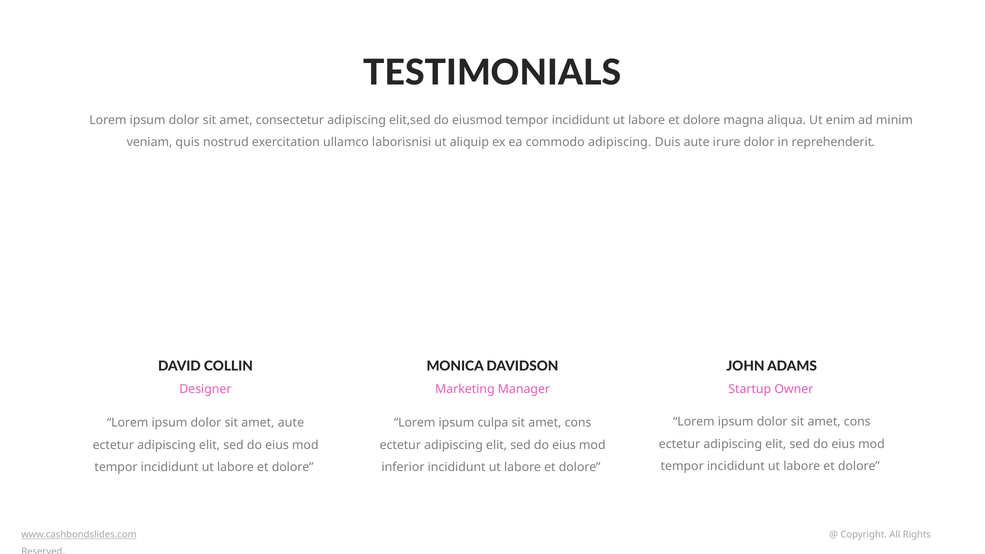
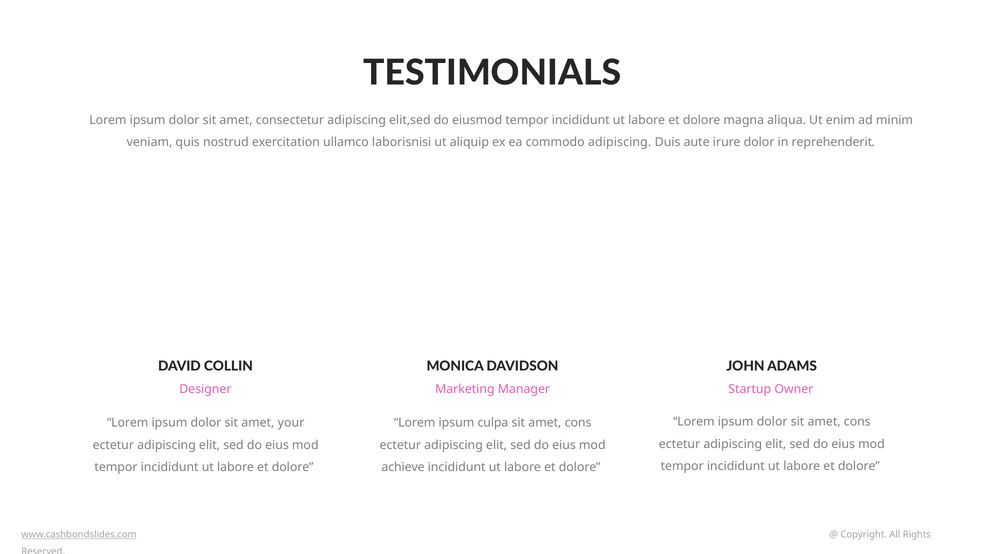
amet aute: aute -> your (291, 423)
inferior: inferior -> achieve (403, 467)
